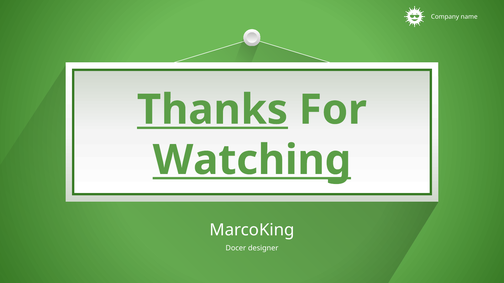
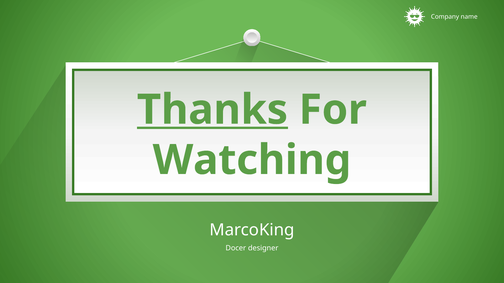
Watching underline: present -> none (252, 160)
